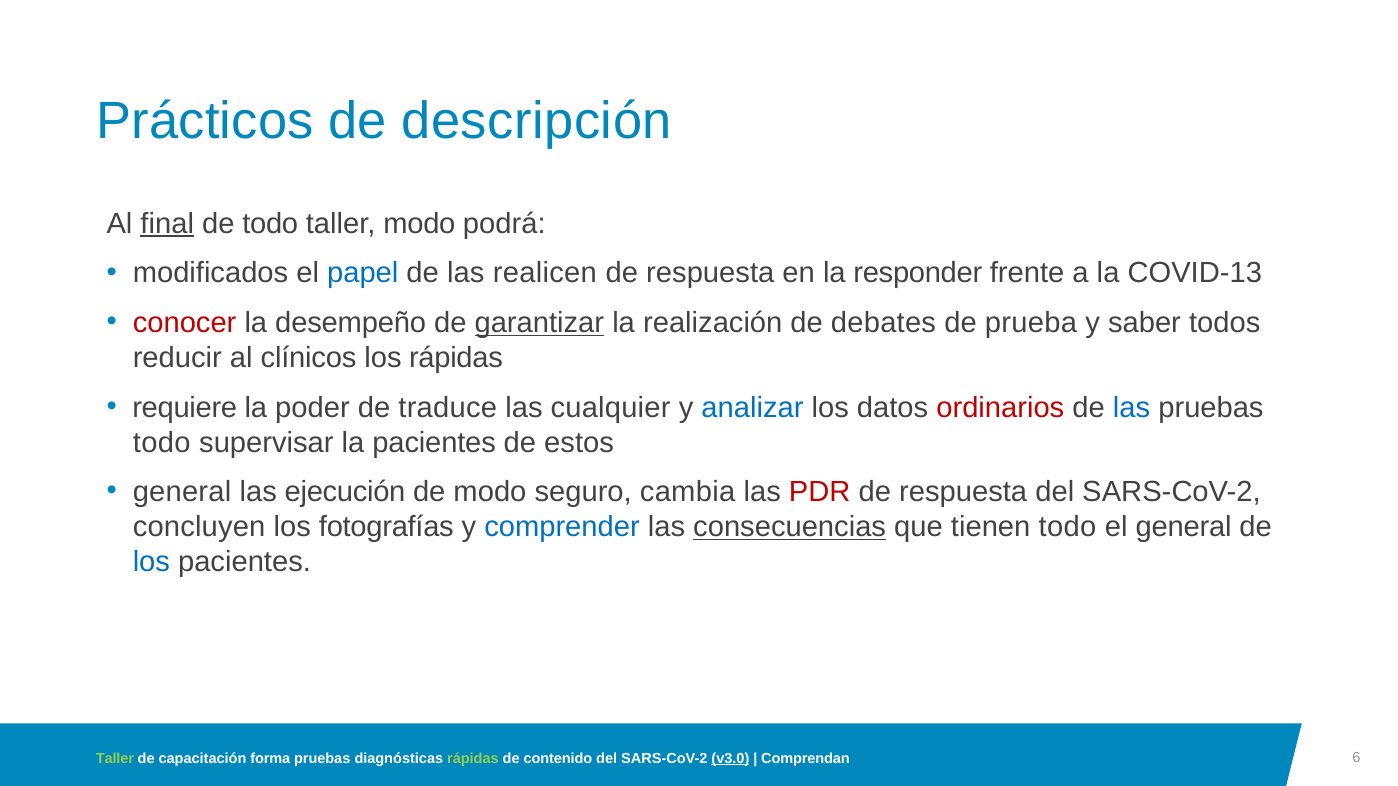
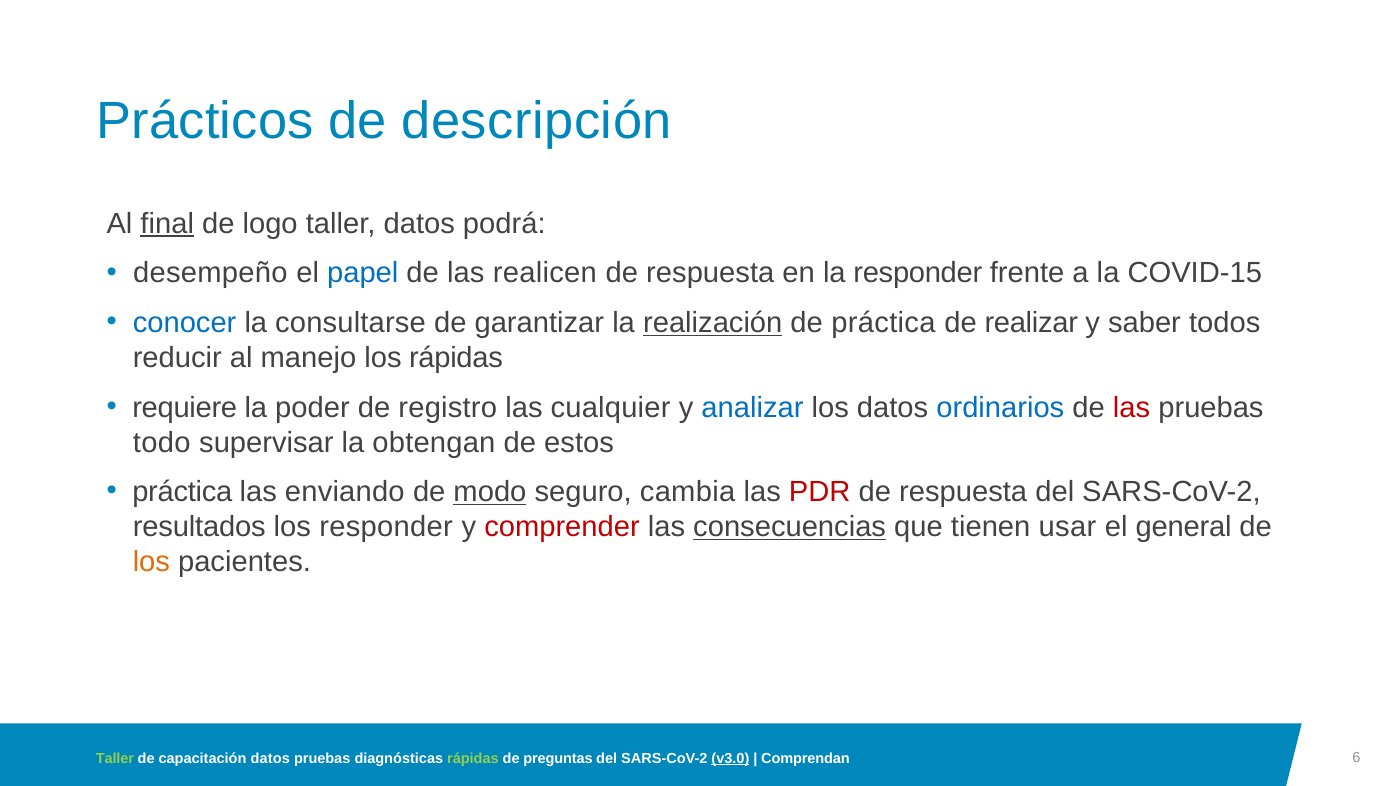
de todo: todo -> logo (270, 224)
taller modo: modo -> datos (419, 224)
modificados: modificados -> desempeño (210, 273)
COVID-13: COVID-13 -> COVID-15 (1195, 273)
conocer colour: red -> blue (185, 323)
desempeño: desempeño -> consultarse (351, 323)
garantizar underline: present -> none (539, 323)
realización underline: none -> present (713, 323)
de debates: debates -> práctica (883, 323)
prueba: prueba -> realizar (1031, 323)
clínicos: clínicos -> manejo (308, 358)
traduce: traduce -> registro (448, 408)
ordinarios colour: red -> blue (1000, 408)
las colour: blue -> red (1132, 408)
la pacientes: pacientes -> obtengan (434, 443)
general: general -> práctica (182, 492)
ejecución: ejecución -> enviando (345, 492)
modo underline: none -> present (490, 492)
concluyen: concluyen -> resultados (199, 527)
los fotografías: fotografías -> responder (386, 527)
comprender colour: blue -> red (562, 527)
tienen todo: todo -> usar (1067, 527)
los colour: blue -> orange (151, 562)
capacitación forma: forma -> datos (270, 759)
contenido: contenido -> preguntas (558, 759)
